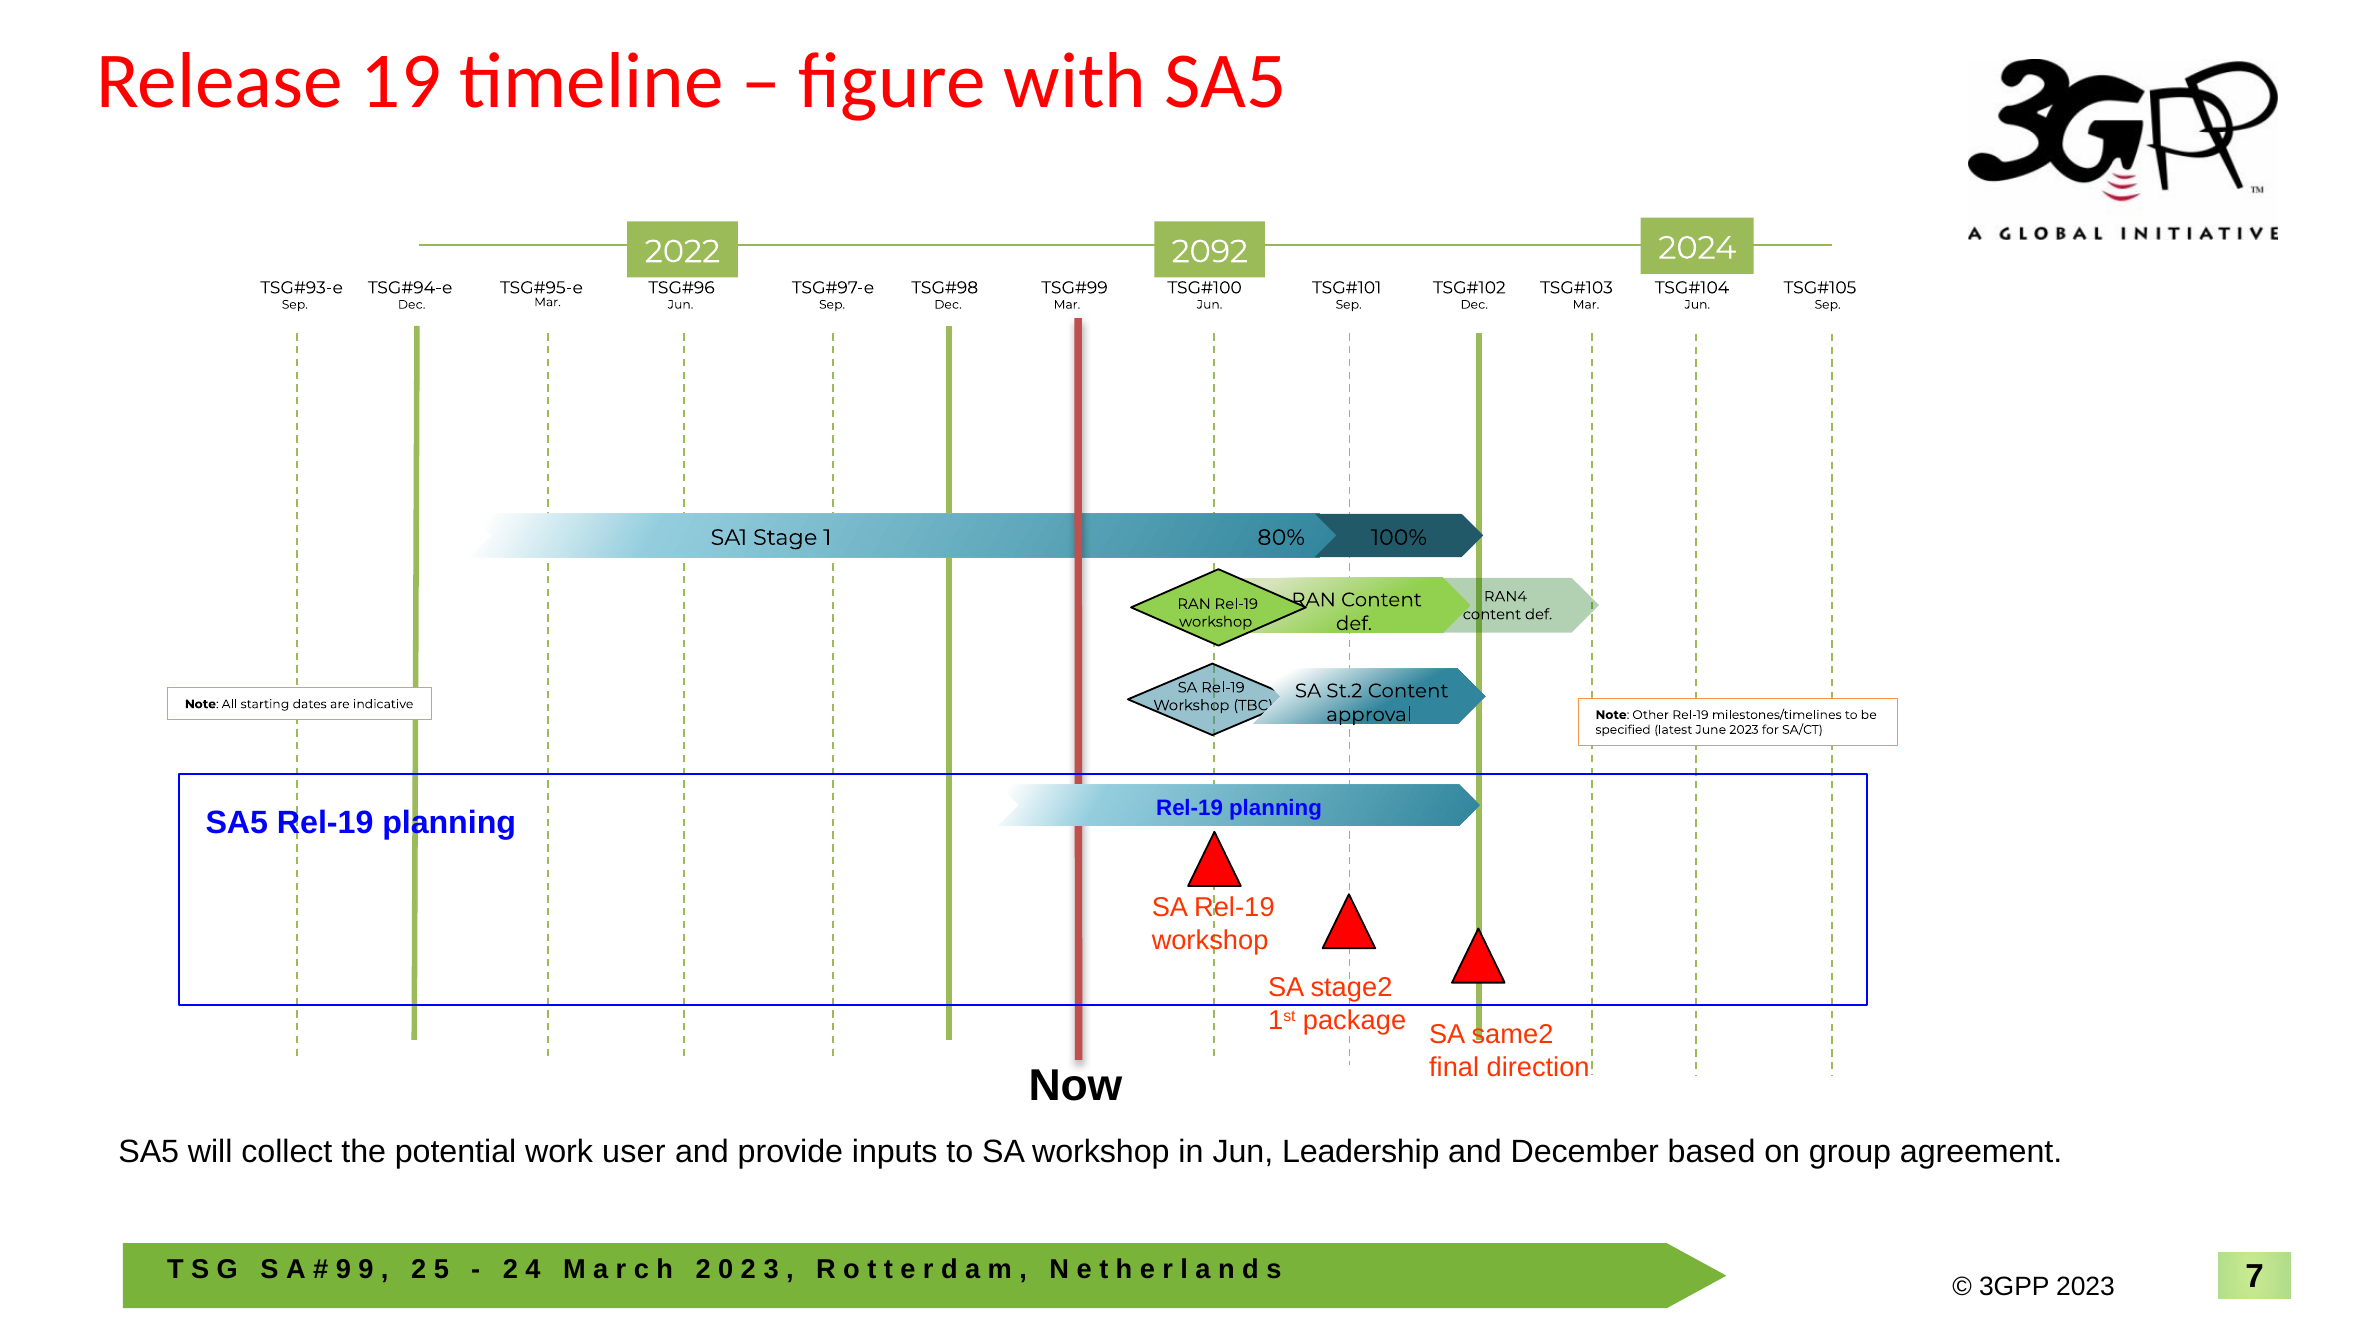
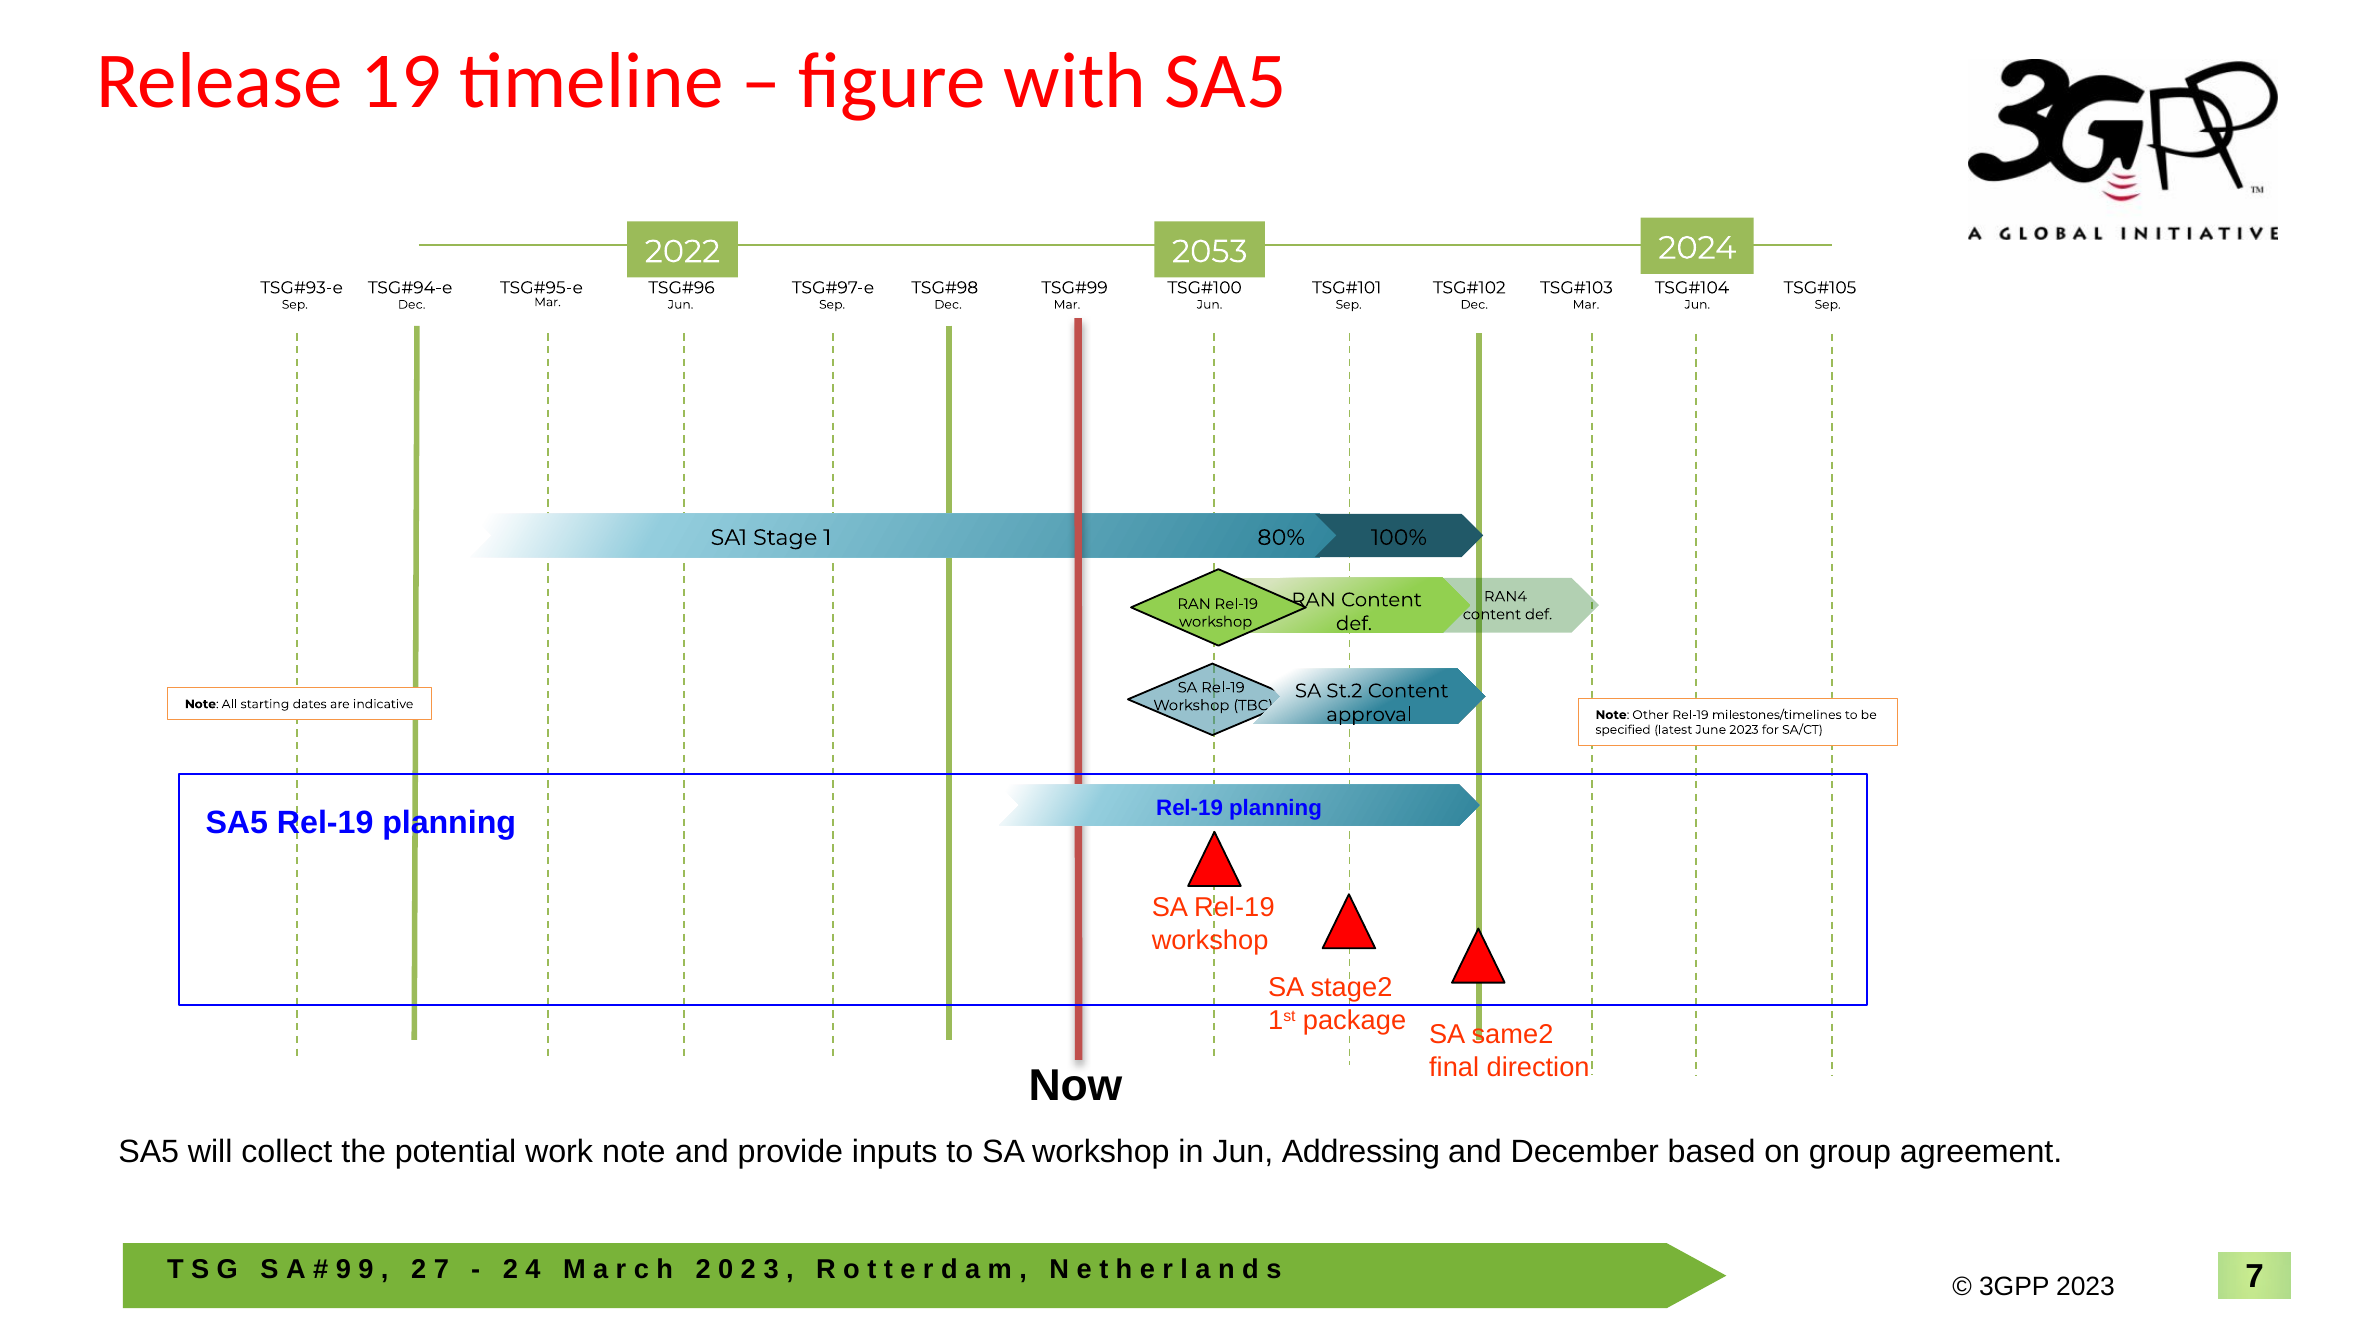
2092: 2092 -> 2053 (1210, 252)
work user: user -> note (634, 1152)
Leadership: Leadership -> Addressing (1361, 1152)
5: 5 -> 7 (441, 1270)
